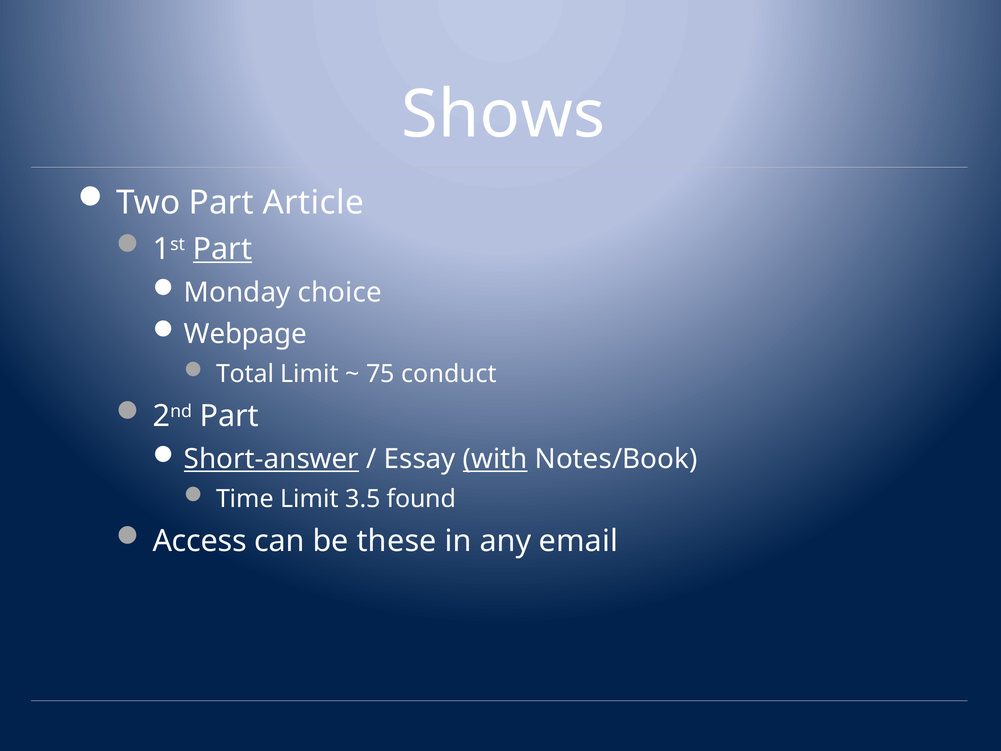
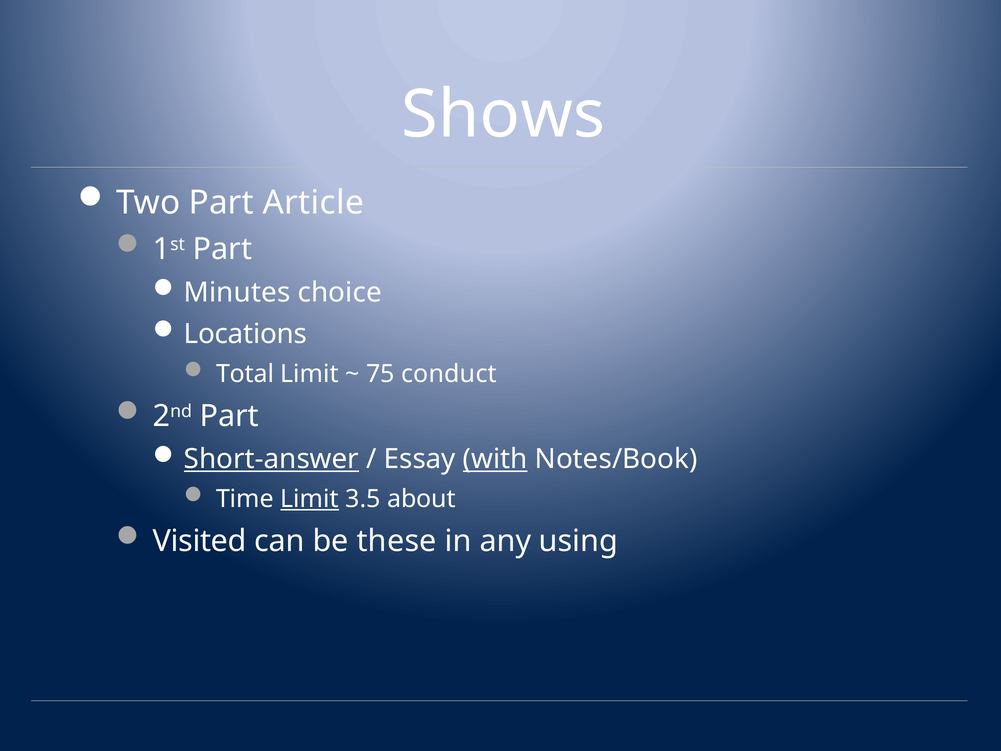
Part underline: present -> none (223, 249)
Monday: Monday -> Minutes (237, 292)
Webpage: Webpage -> Locations (245, 334)
Limit underline: none -> present (310, 499)
found: found -> about (421, 499)
Access: Access -> Visited (200, 541)
email: email -> using (578, 541)
